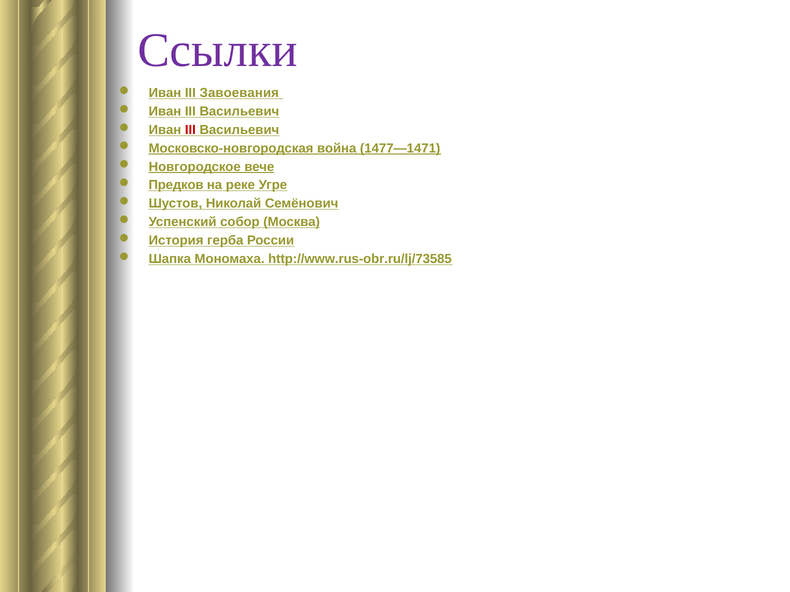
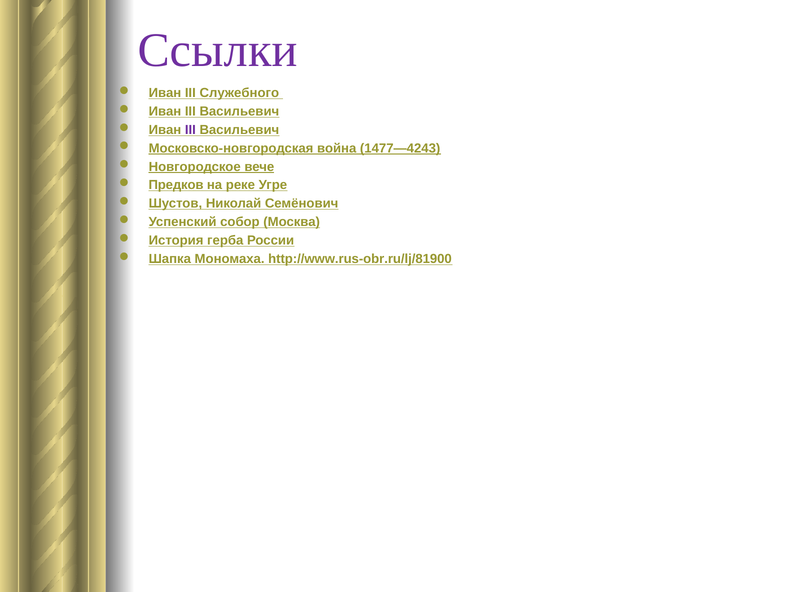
Завоевания: Завоевания -> Служебного (239, 93)
III colour: red -> purple (190, 130)
1477—1471: 1477—1471 -> 1477—4243 (400, 148)
http://www.rus-obr.ru/lj/73585: http://www.rus-obr.ru/lj/73585 -> http://www.rus-obr.ru/lj/81900 (360, 259)
